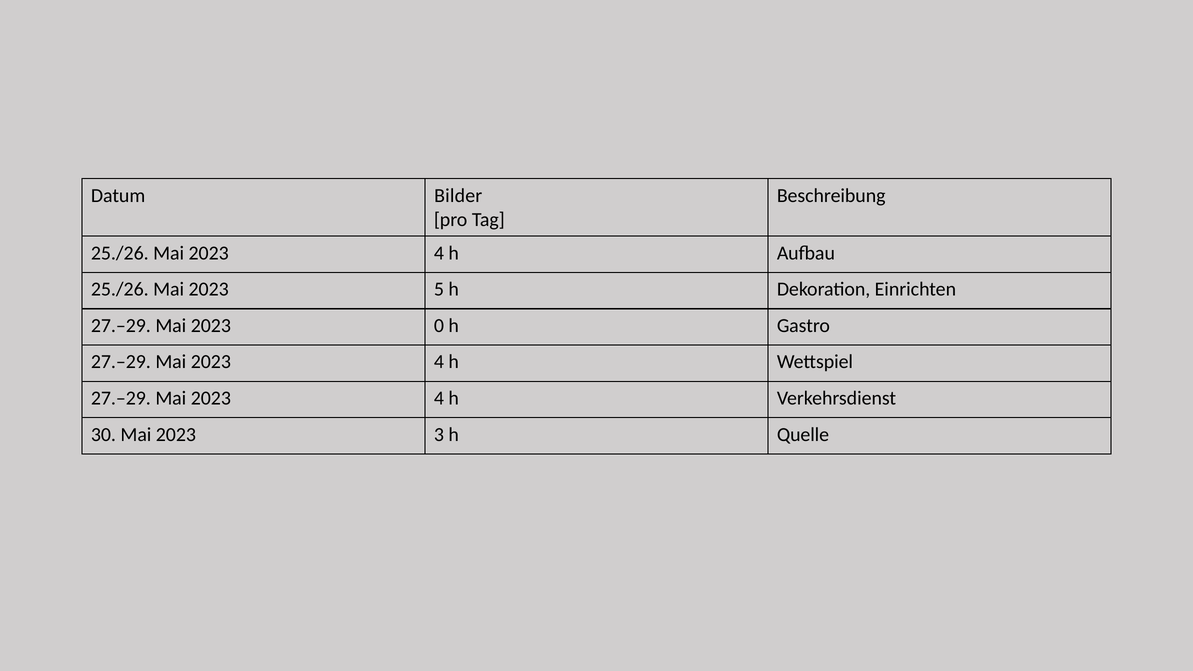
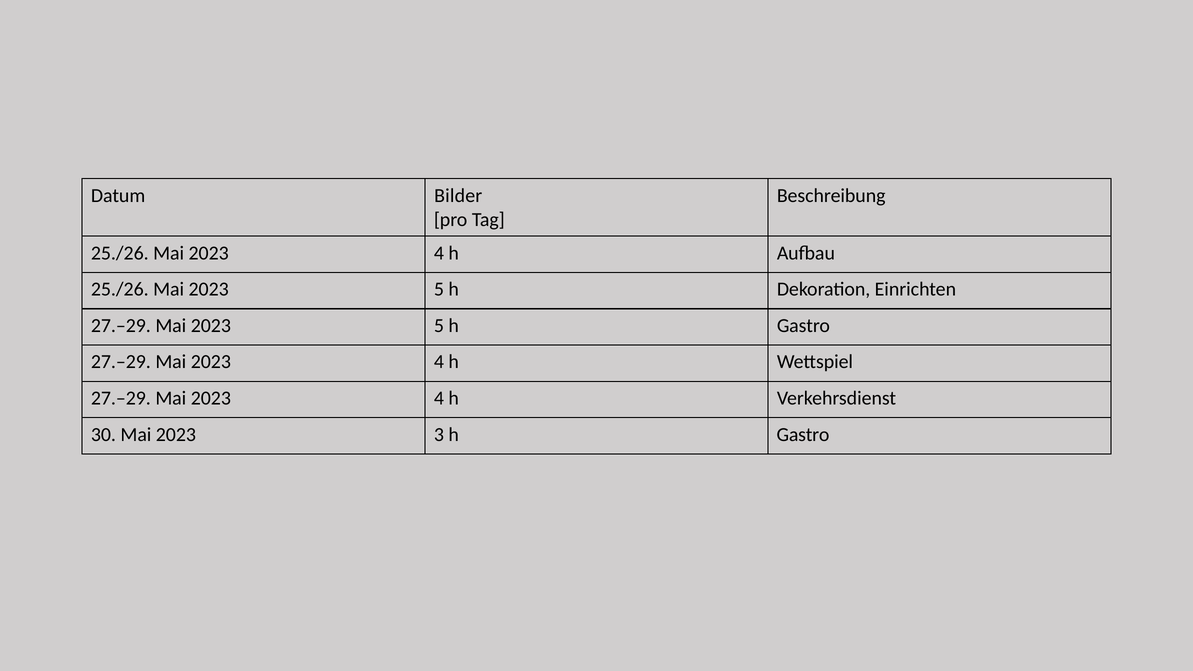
27.–29 Mai 2023 0: 0 -> 5 (439, 326)
3 h Quelle: Quelle -> Gastro (803, 435)
